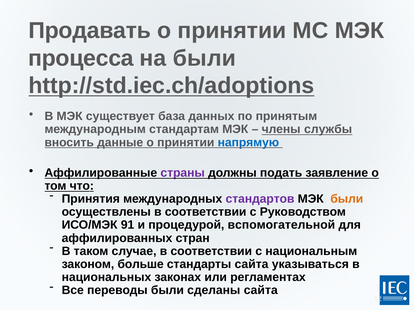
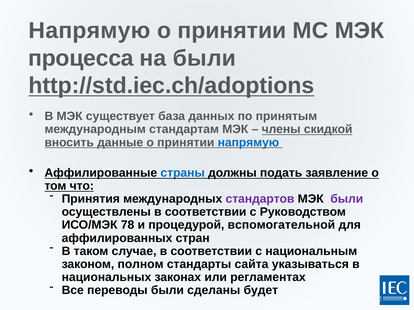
Продавать: Продавать -> Напрямую (90, 31)
службы: службы -> скидкой (328, 130)
страны colour: purple -> blue (183, 173)
были colour: orange -> purple (347, 199)
91: 91 -> 78 (128, 225)
больше: больше -> полном (141, 264)
сделаны сайта: сайта -> будет (261, 291)
